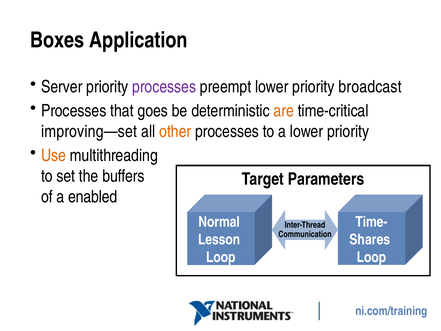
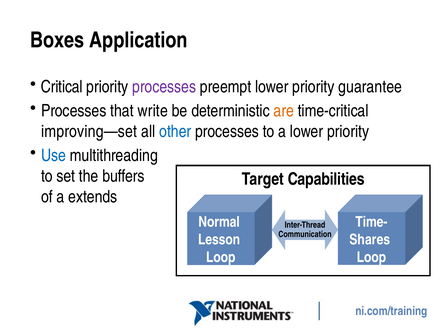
Server: Server -> Critical (62, 87)
broadcast: broadcast -> guarantee (370, 87)
goes: goes -> write (153, 111)
other colour: orange -> blue (175, 131)
Use colour: orange -> blue (53, 155)
Parameters: Parameters -> Capabilities (326, 179)
enabled: enabled -> extends (93, 197)
